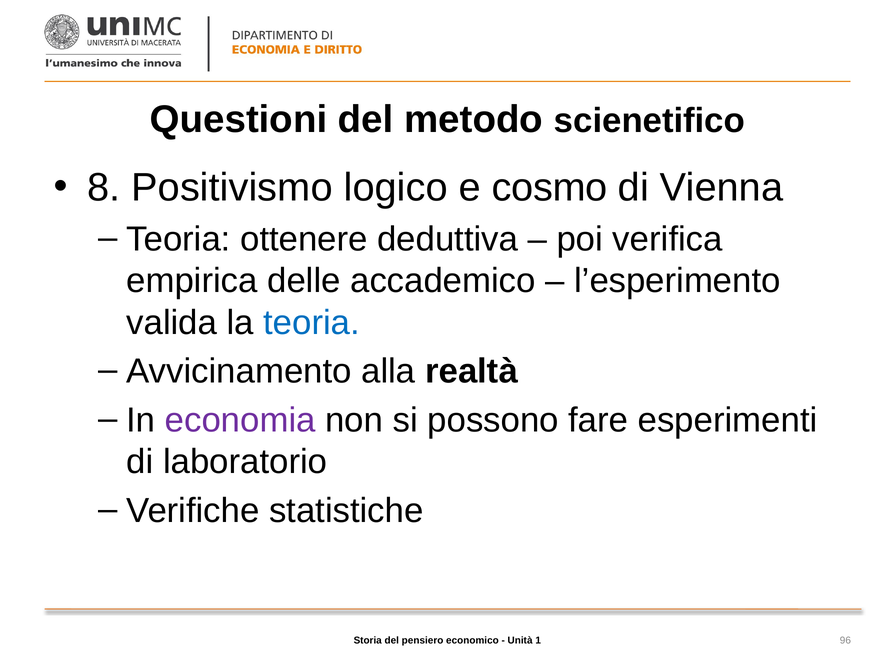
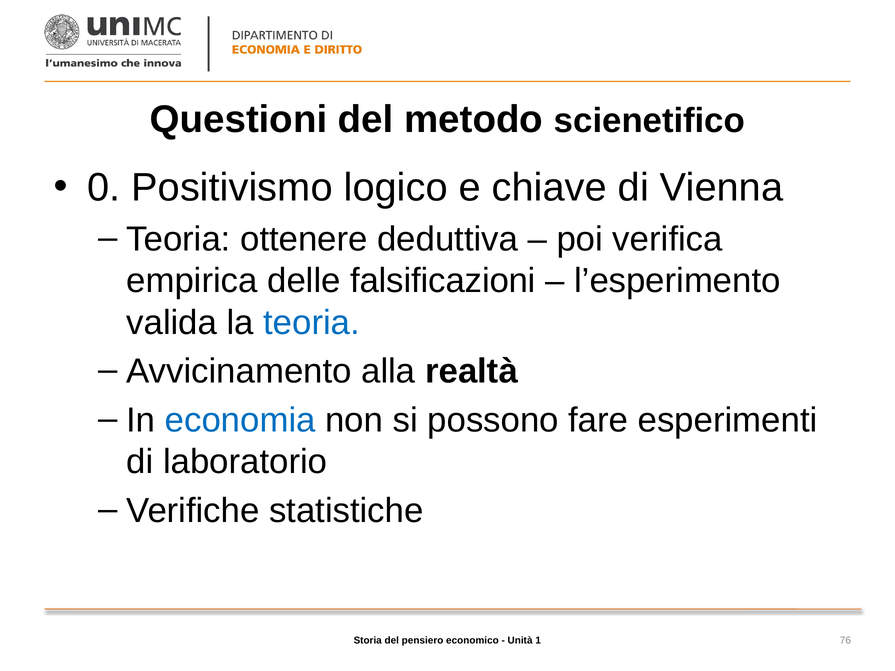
8: 8 -> 0 (104, 188)
cosmo: cosmo -> chiave (549, 188)
accademico: accademico -> falsificazioni (443, 281)
economia colour: purple -> blue (240, 420)
96: 96 -> 76 (845, 641)
